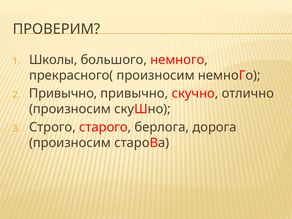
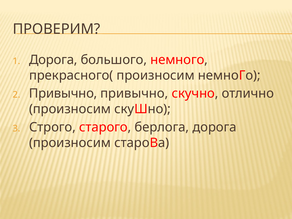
Школы: Школы -> Дорога (53, 60)
